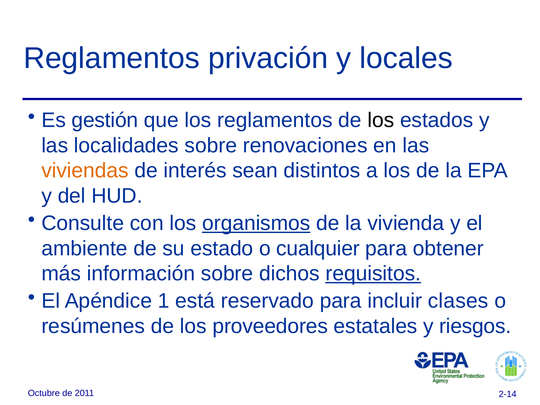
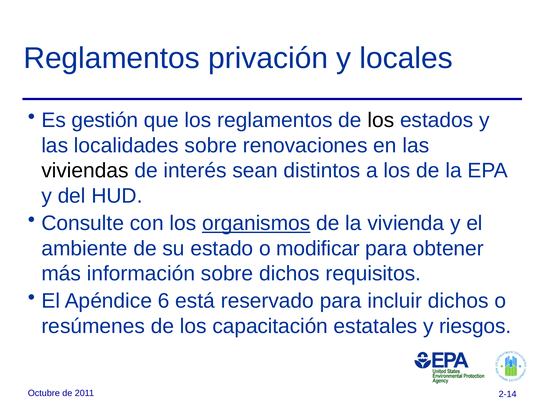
viviendas colour: orange -> black (85, 171)
cualquier: cualquier -> modificar (318, 248)
requisitos underline: present -> none (373, 274)
1: 1 -> 6 (164, 301)
incluir clases: clases -> dichos (458, 301)
proveedores: proveedores -> capacitación (270, 326)
